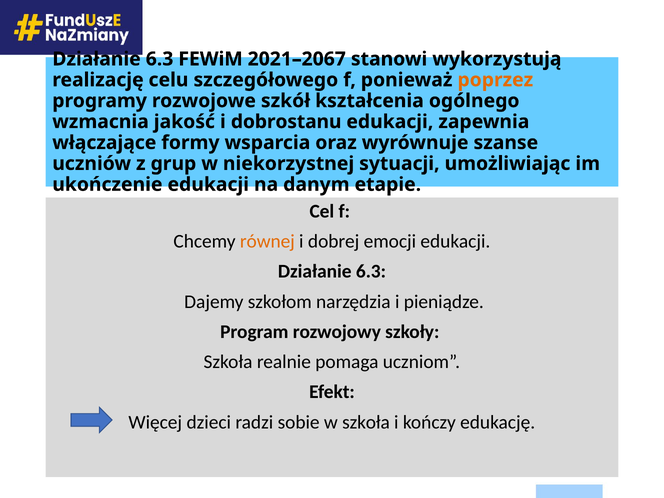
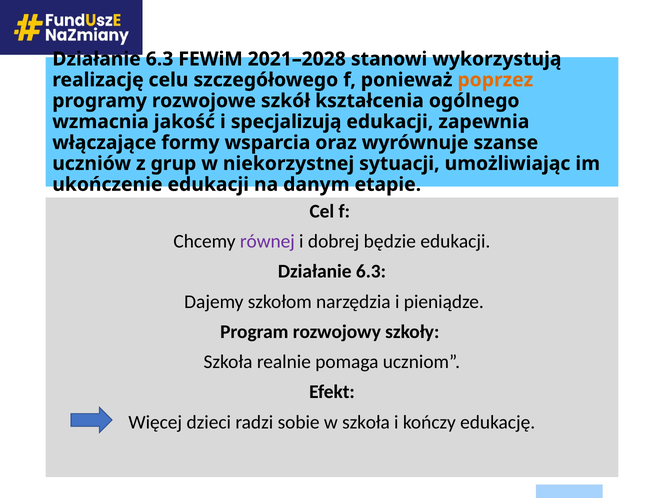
2021–2067: 2021–2067 -> 2021–2028 (297, 59)
dobrostanu: dobrostanu -> specjalizują (286, 122)
równej colour: orange -> purple (267, 241)
emocji: emocji -> będzie (390, 241)
